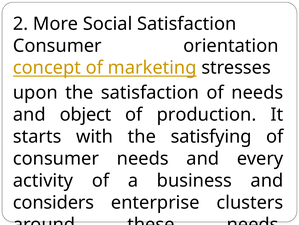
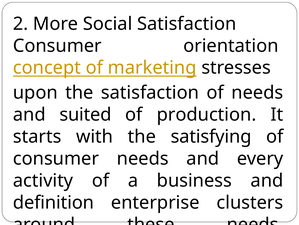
object: object -> suited (85, 114)
considers: considers -> definition (53, 202)
